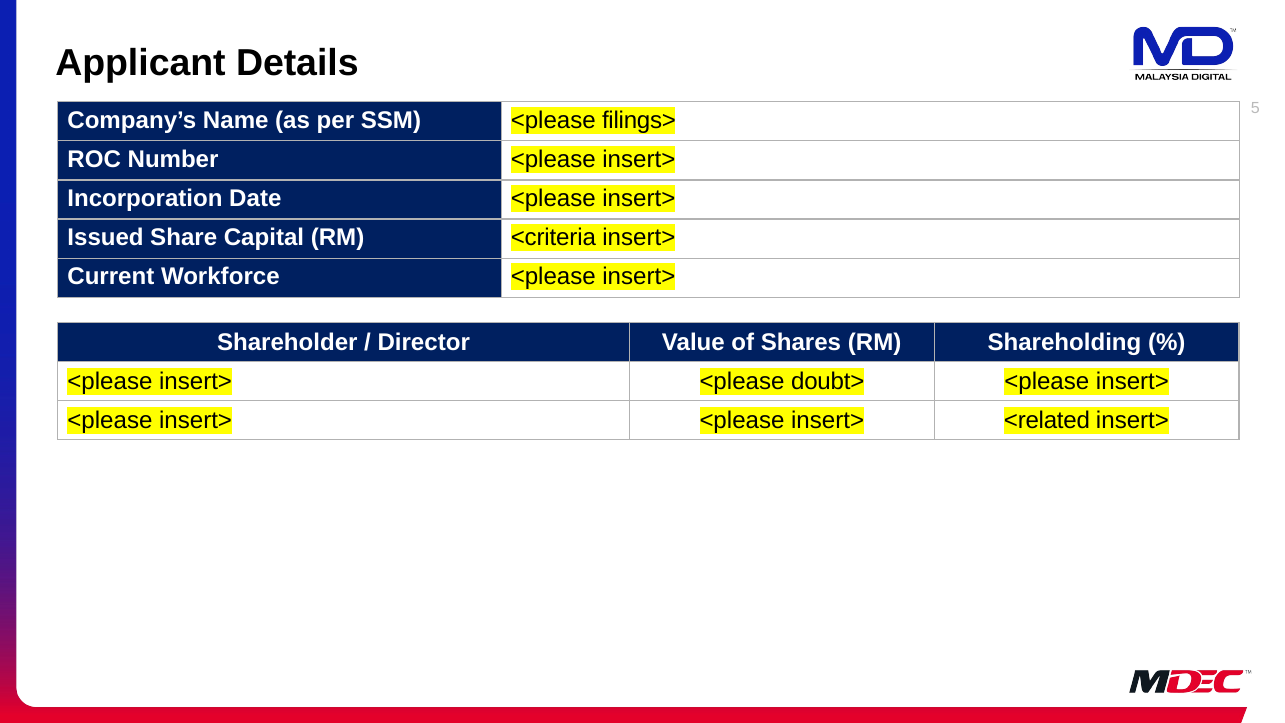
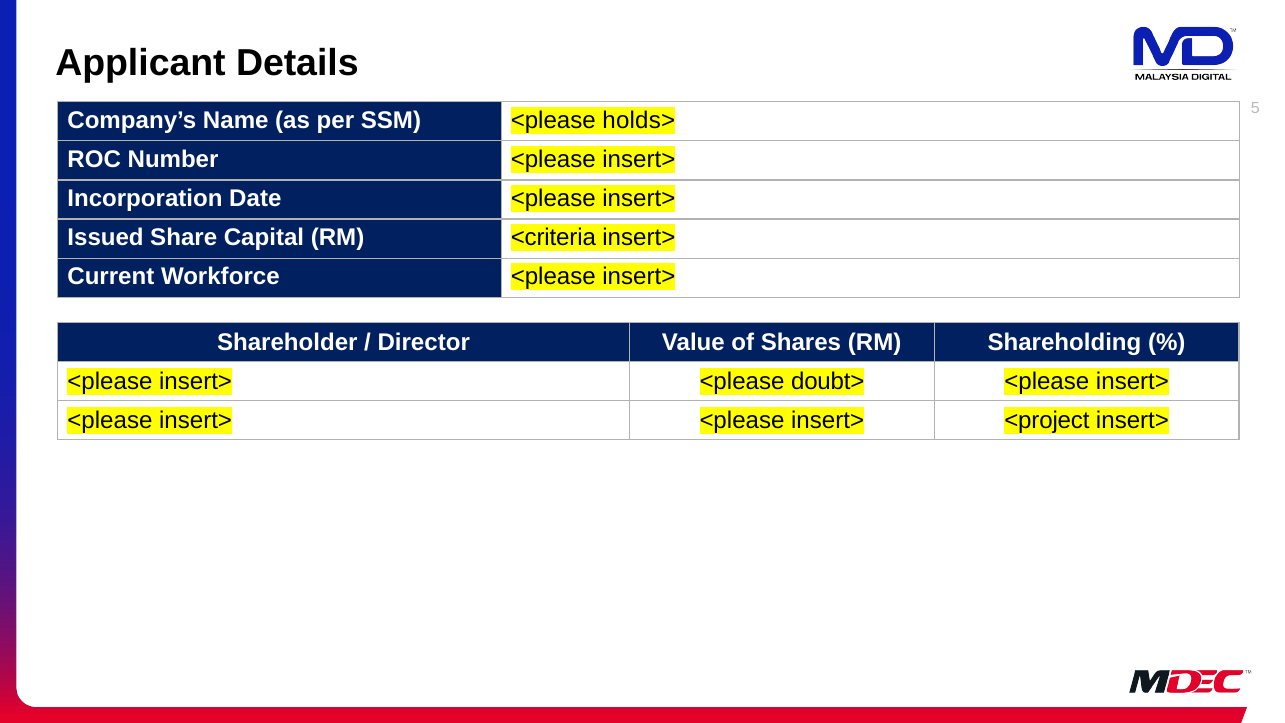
filings>: filings> -> holds> (639, 120)
<related: <related -> <project (1047, 420)
